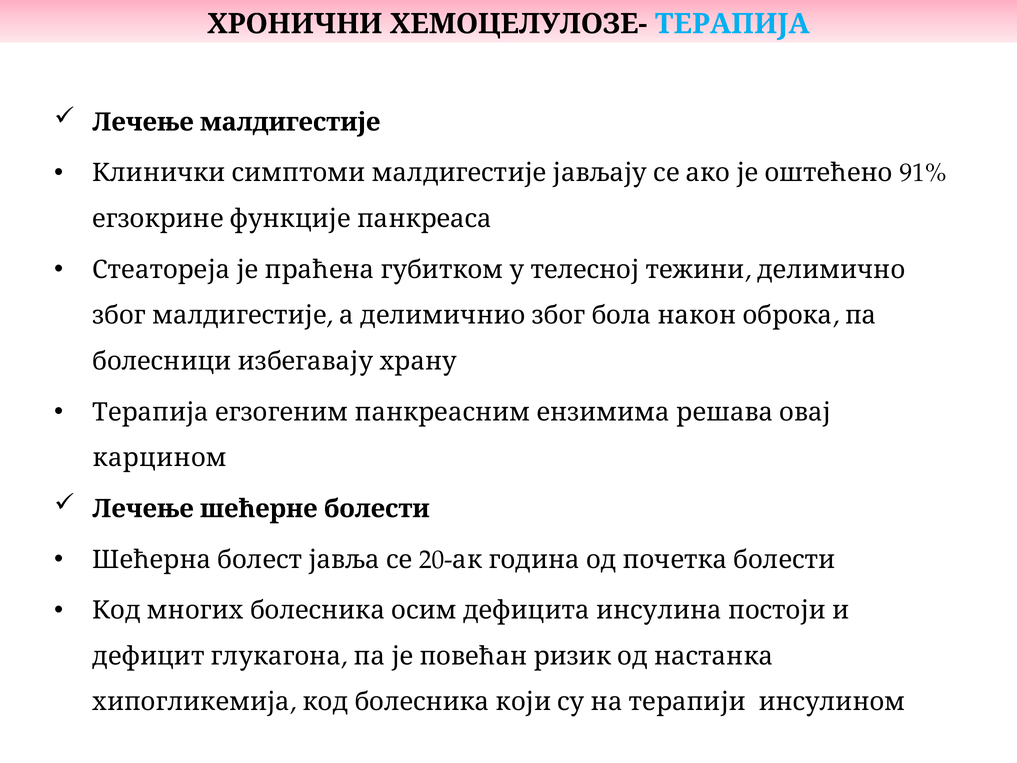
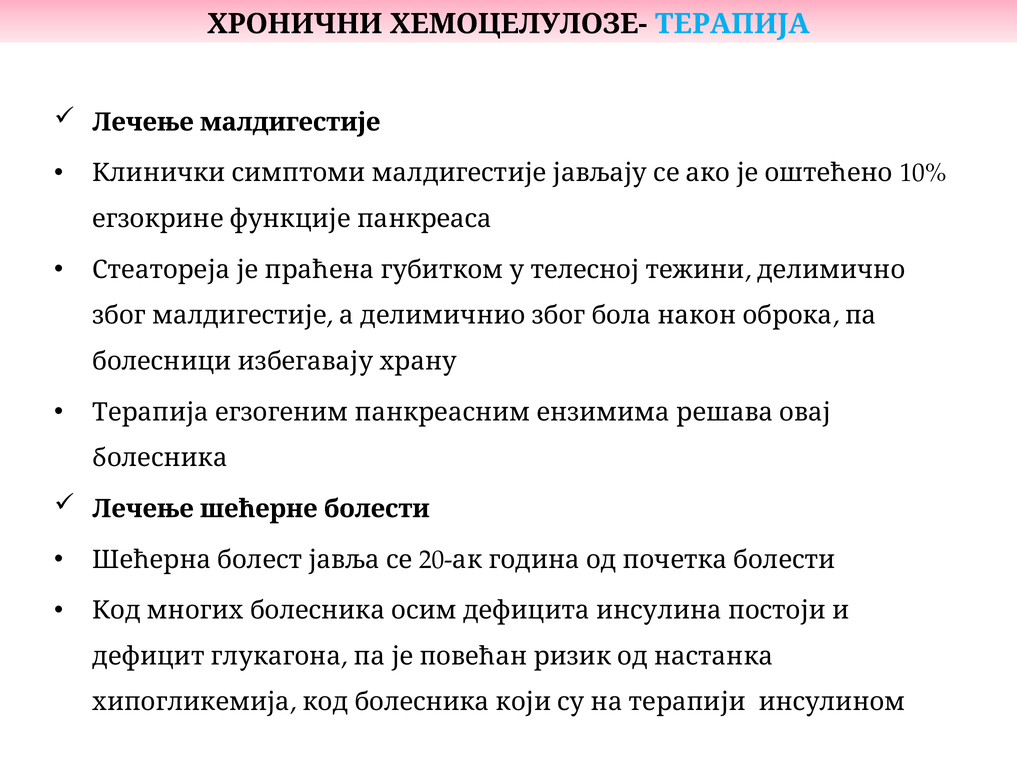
91%: 91% -> 10% (923, 173)
карцином: карцином -> болесника (160, 458)
